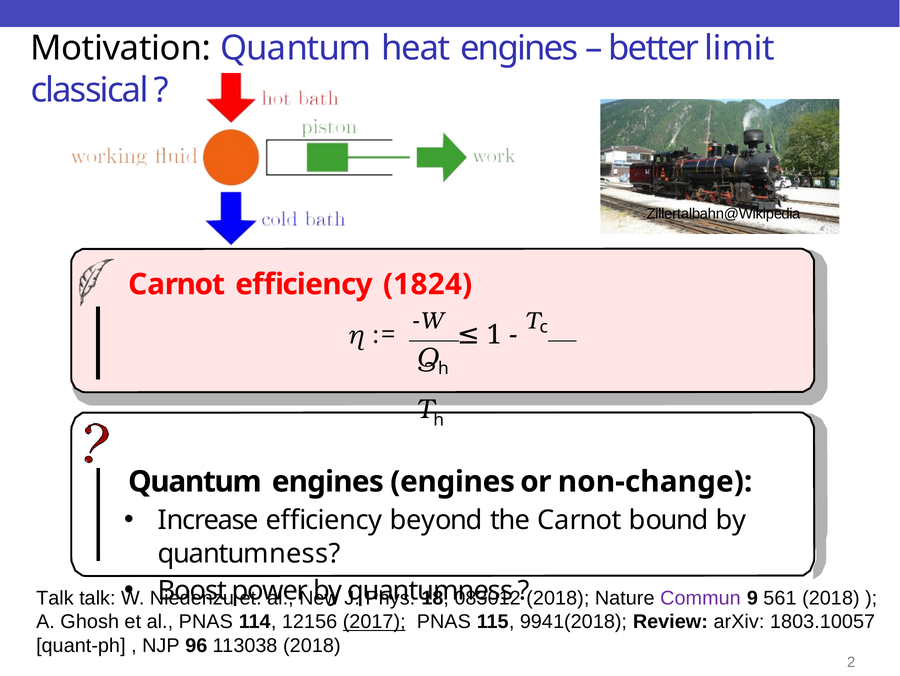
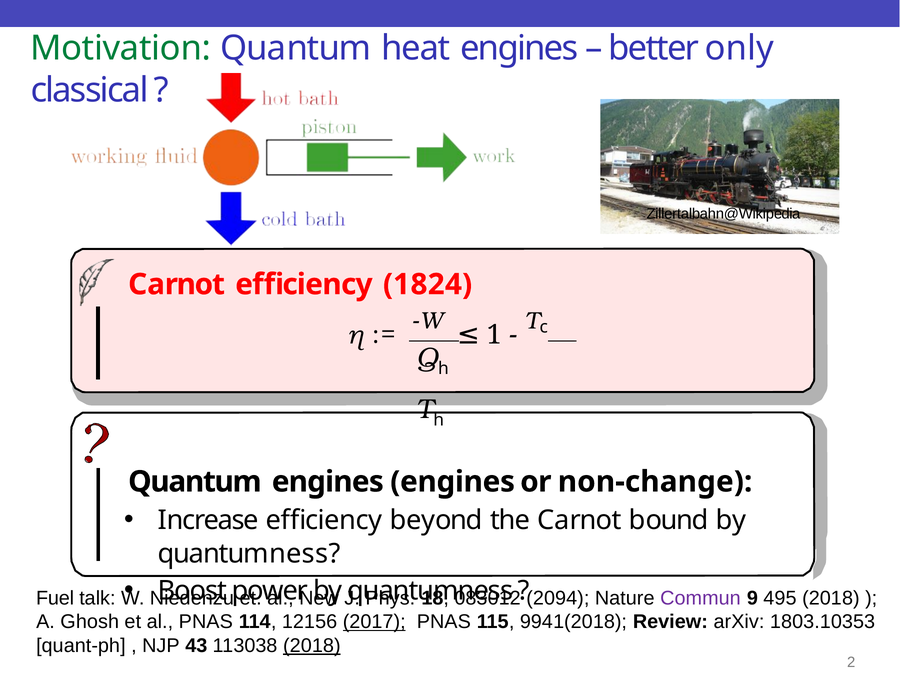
Motivation colour: black -> green (121, 48)
limit: limit -> only (739, 48)
Talk: Talk -> Fuel (55, 598)
2018: 2018 -> 2094 (558, 598)
561: 561 -> 495 (780, 598)
1803.10057: 1803.10057 -> 1803.10353 (823, 622)
96: 96 -> 43 (196, 645)
2018 underline: none -> present (312, 645)
